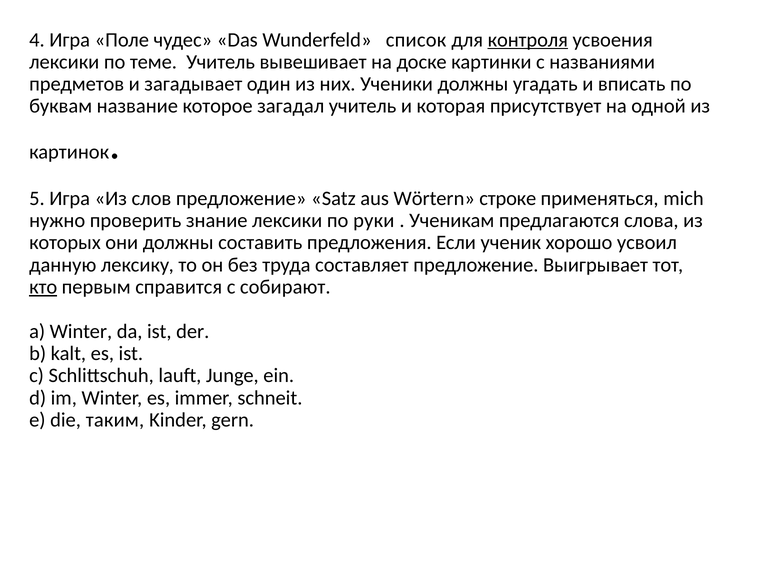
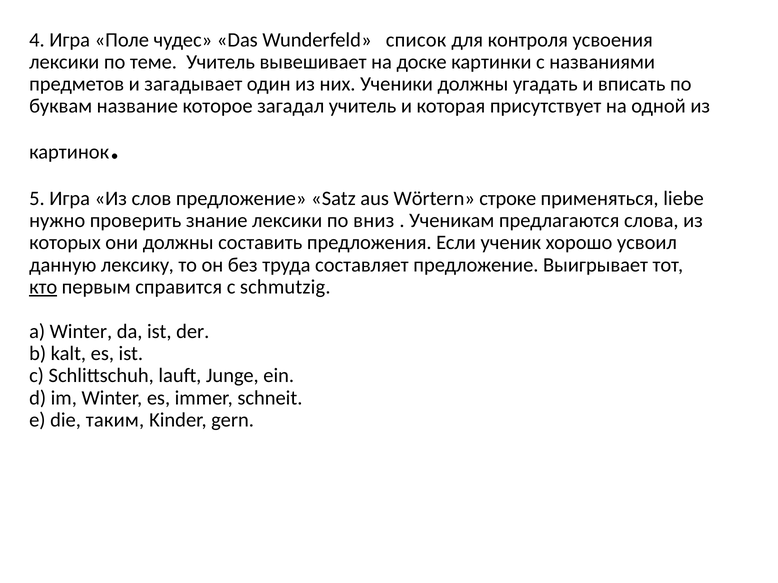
контроля underline: present -> none (528, 40)
mich: mich -> liebe (684, 199)
руки: руки -> вниз (374, 221)
собирают: собирают -> schmutzig (285, 287)
